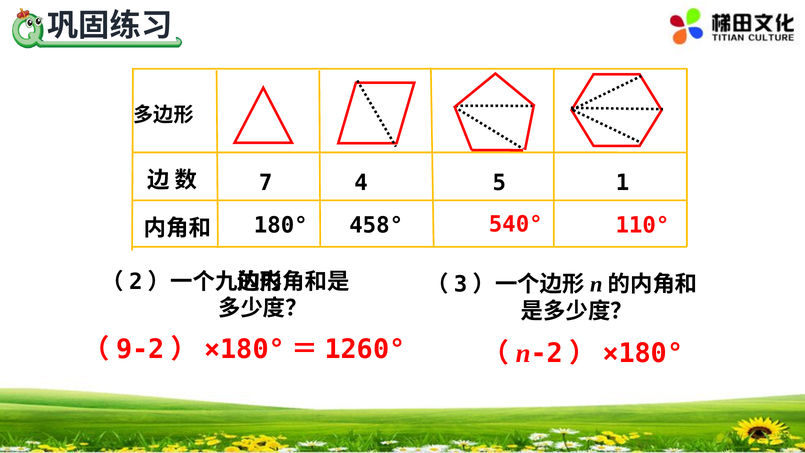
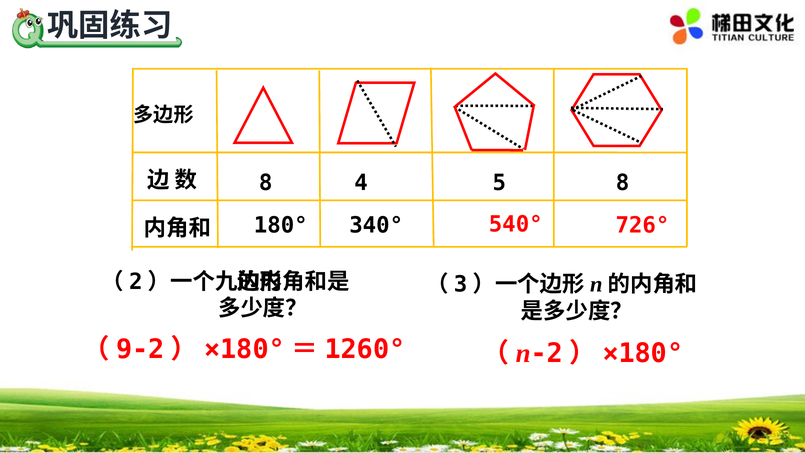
7: 7 -> 8 (266, 183)
5 1: 1 -> 8 (623, 183)
458°: 458° -> 340° (376, 225)
110°: 110° -> 726° (642, 225)
